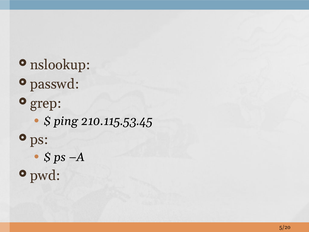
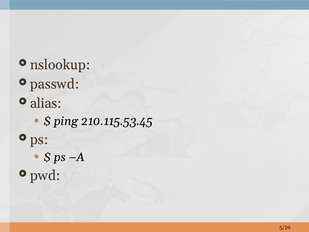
grep: grep -> alias (46, 103)
